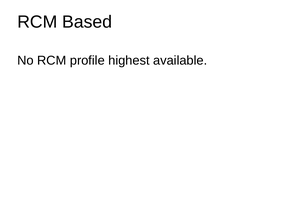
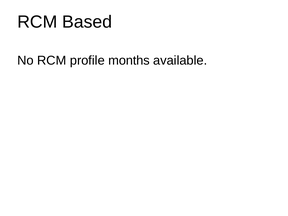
highest: highest -> months (129, 60)
